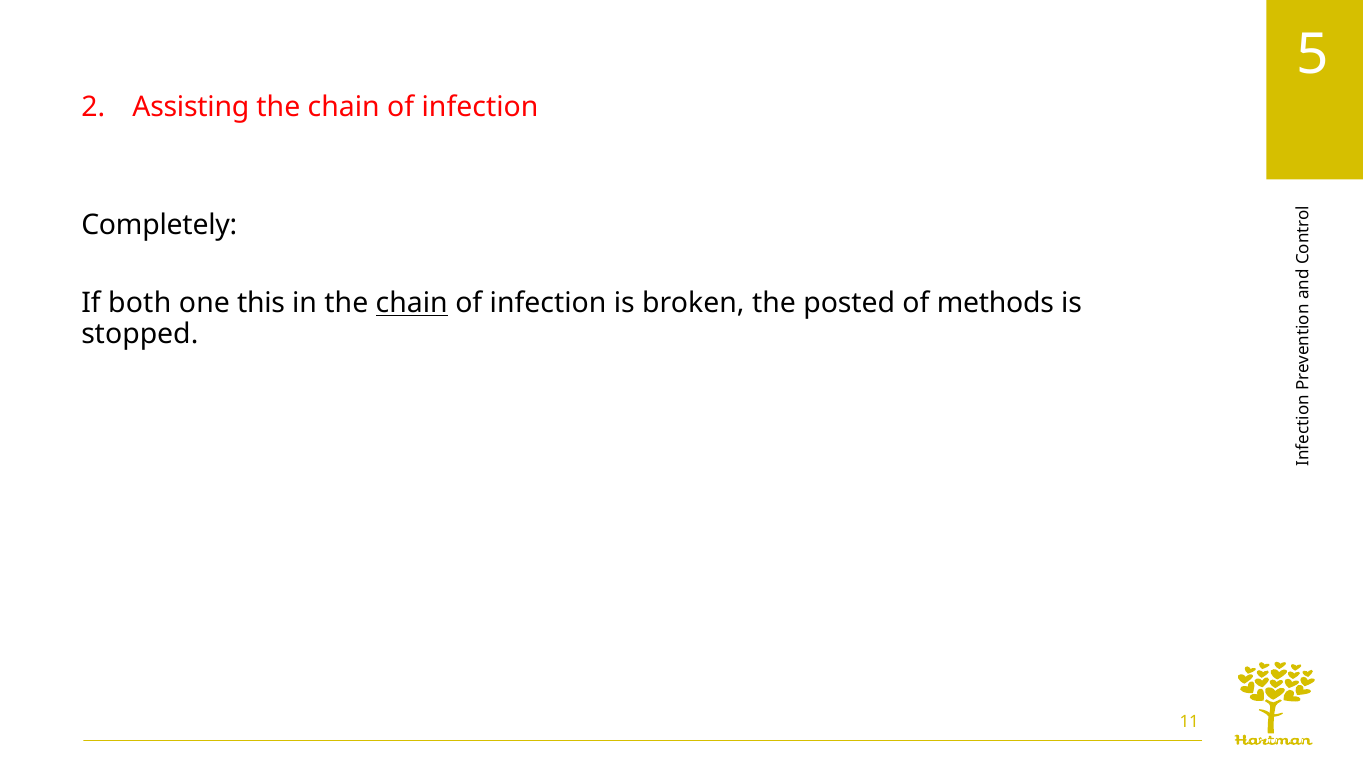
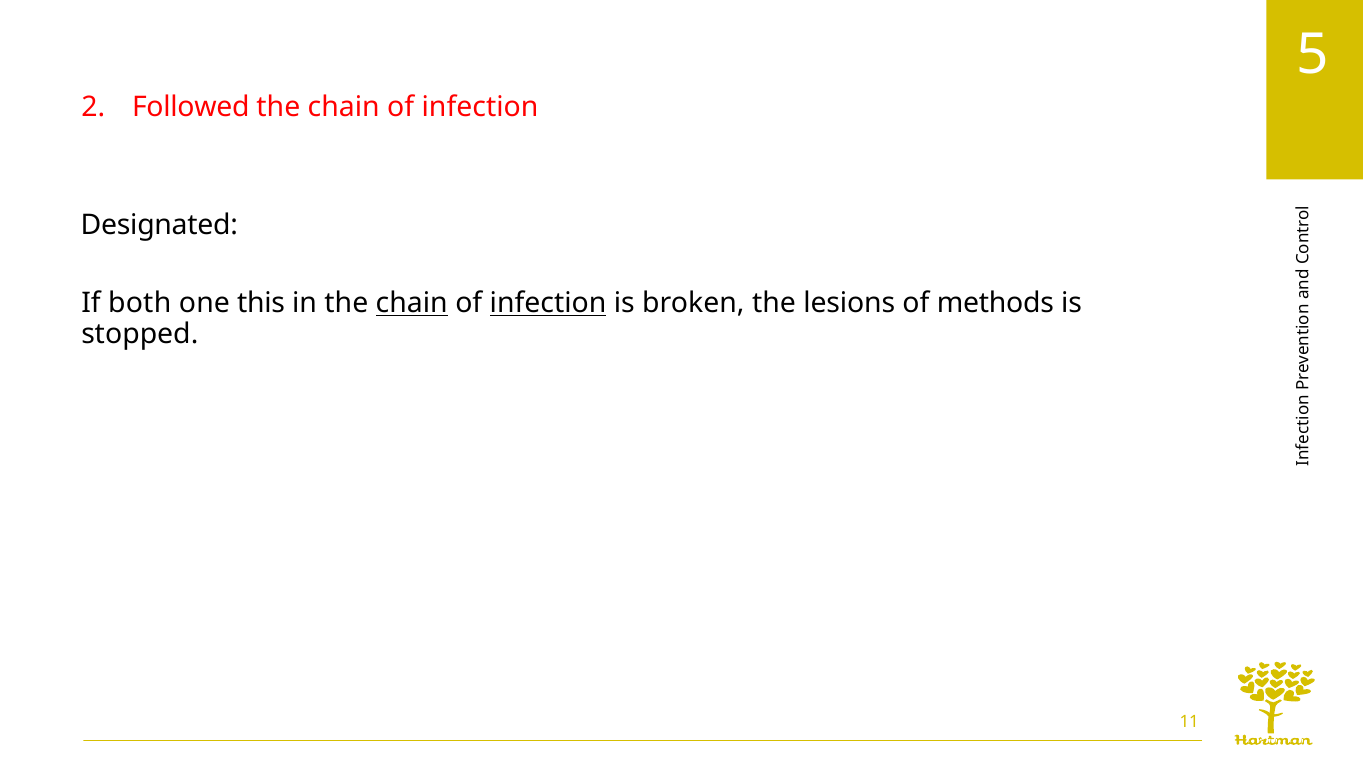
Assisting: Assisting -> Followed (191, 107)
Completely: Completely -> Designated (159, 225)
infection underline: none -> present (548, 303)
posted: posted -> lesions (849, 303)
